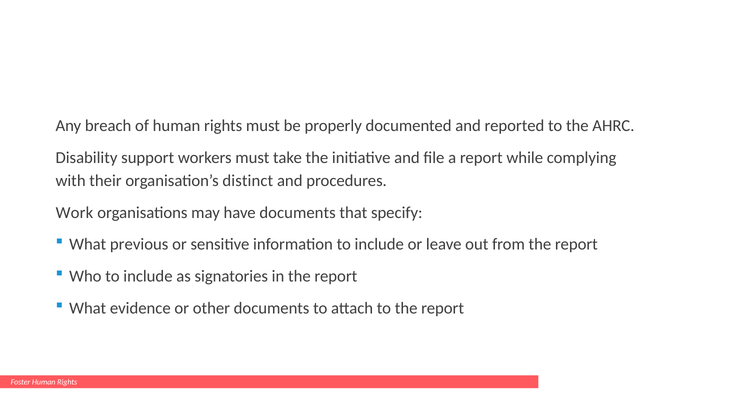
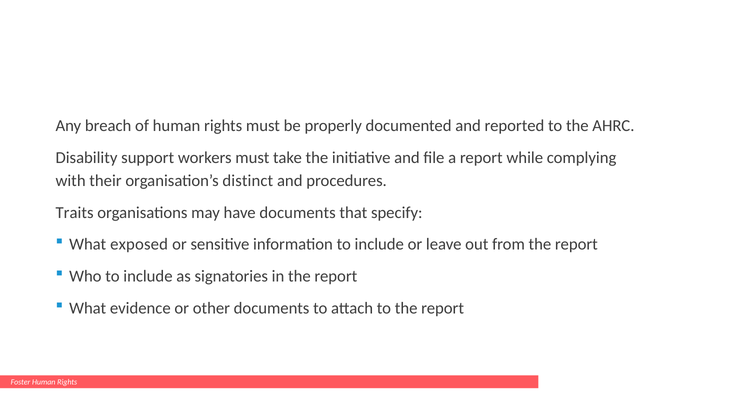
Work: Work -> Traits (75, 213)
previous: previous -> exposed (139, 245)
